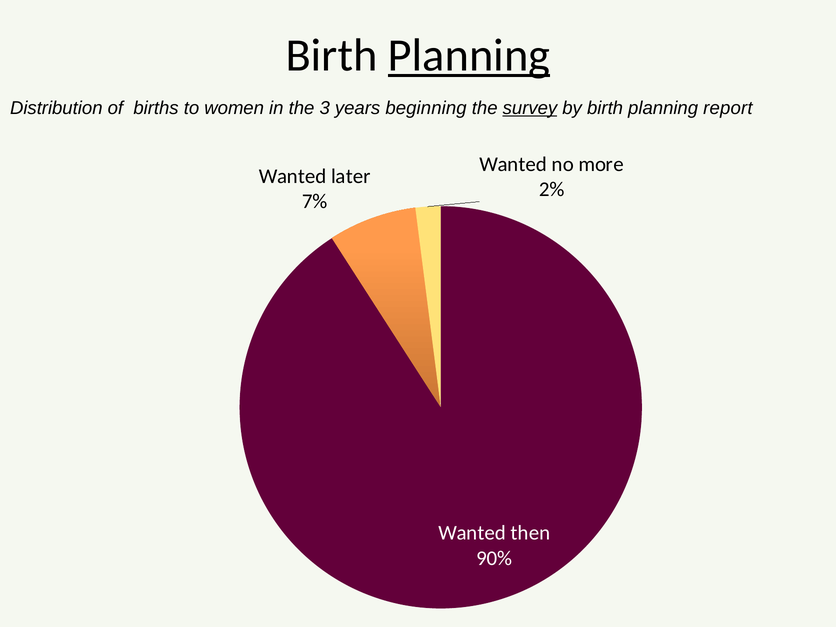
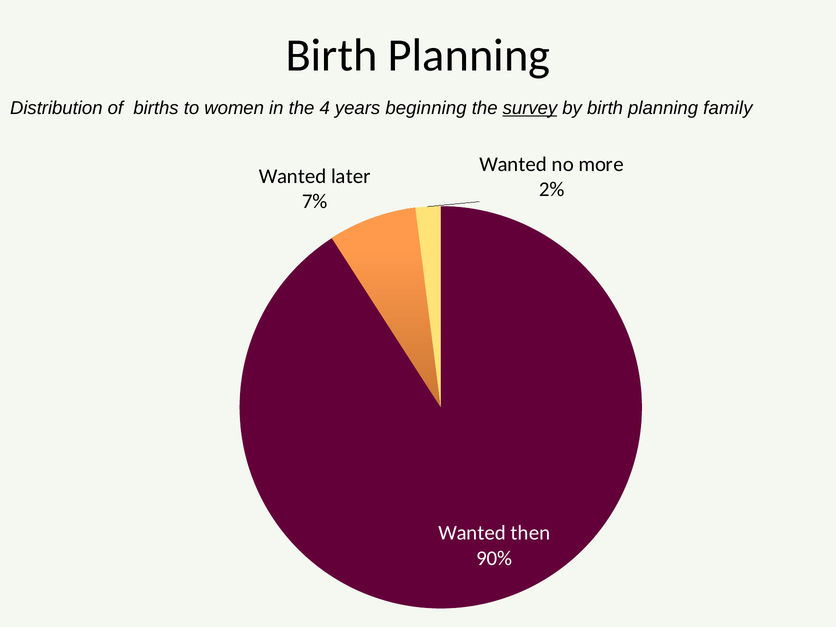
Planning underline: present -> none (469, 55)
3: 3 -> 4 (325, 108)
report: report -> family (728, 108)
